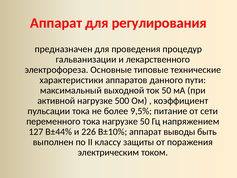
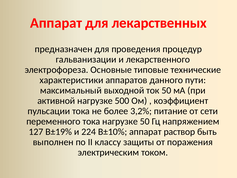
регулирования: регулирования -> лекарственных (159, 23)
9,5%: 9,5% -> 3,2% (141, 111)
В±44%: В±44% -> В±19% (59, 132)
226: 226 -> 224 (89, 132)
выводы: выводы -> раствор (179, 132)
